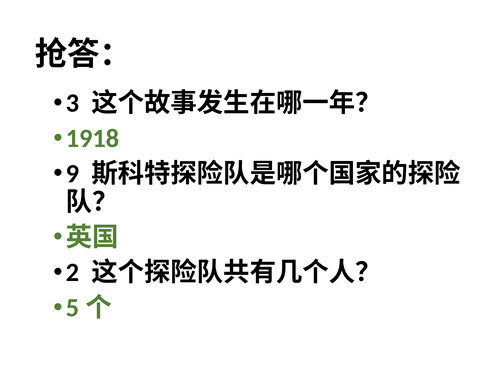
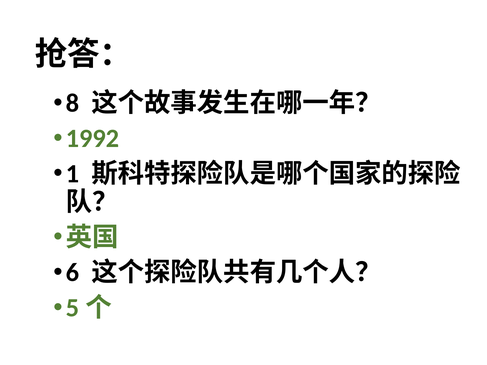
3: 3 -> 8 (72, 103)
1918: 1918 -> 1992 (92, 139)
9: 9 -> 1 (72, 174)
2: 2 -> 6 (72, 273)
